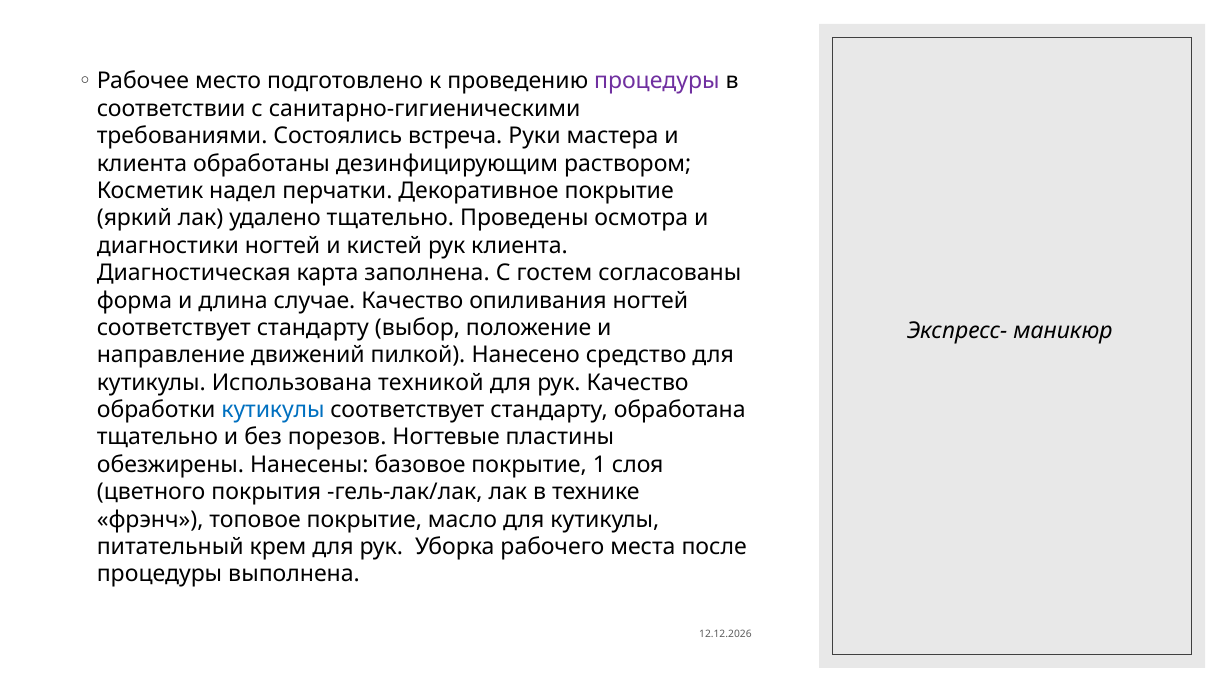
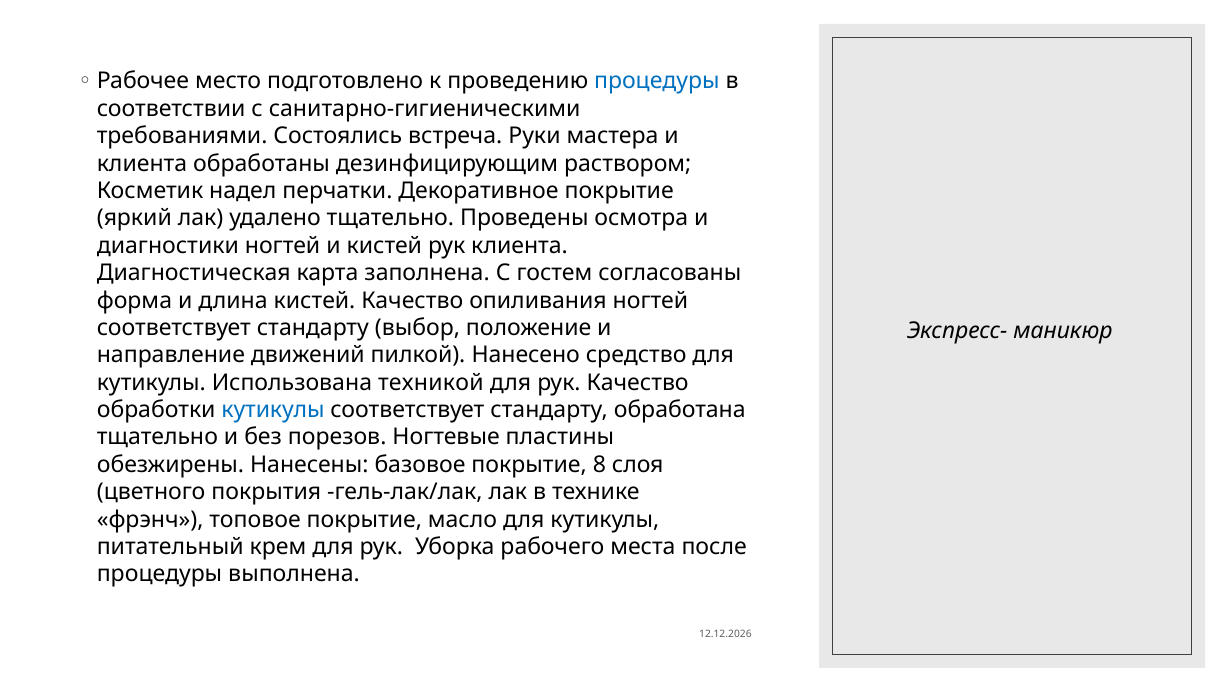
процедуры colour: purple -> blue (657, 81)
длина случае: случае -> кистей (315, 300)
1: 1 -> 8 (599, 465)
